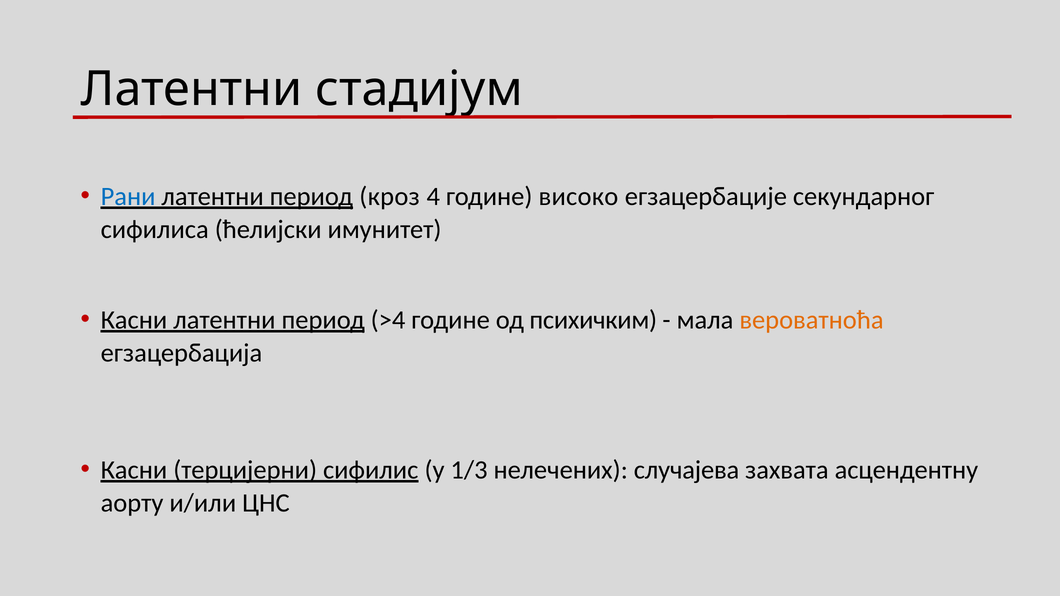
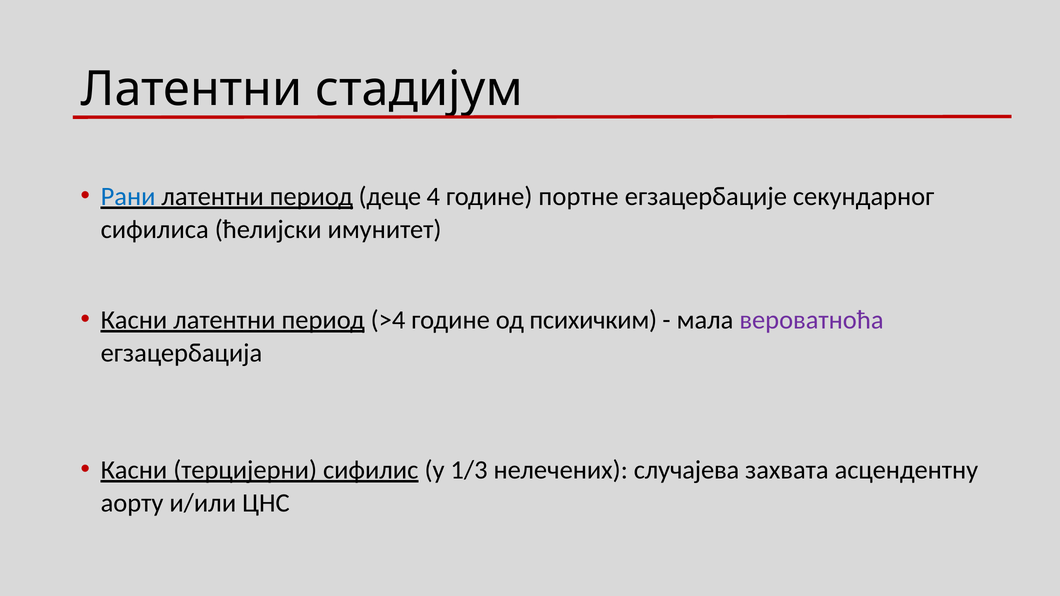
кроз: кроз -> деце (390, 197)
високо: високо -> портне (578, 197)
вероватноћа colour: orange -> purple (811, 320)
